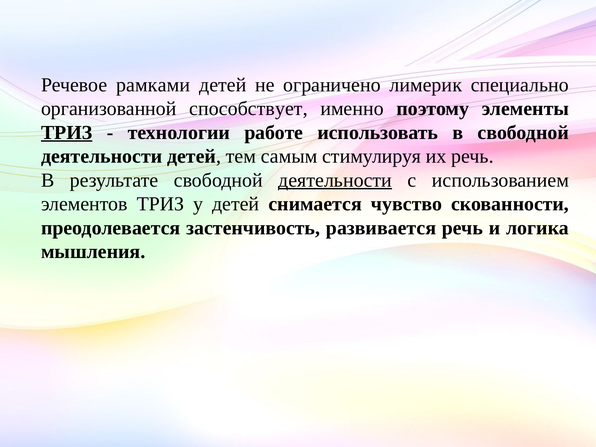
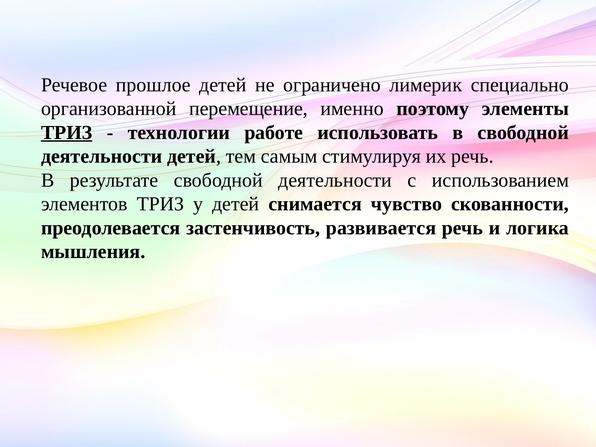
рамками: рамками -> прошлое (153, 85)
способствует: способствует -> перемещение (248, 109)
деятельности underline: present -> none (335, 180)
